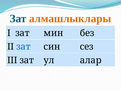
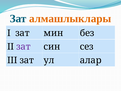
зат colour: blue -> purple (23, 46)
